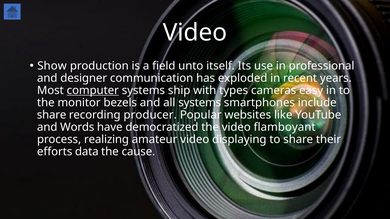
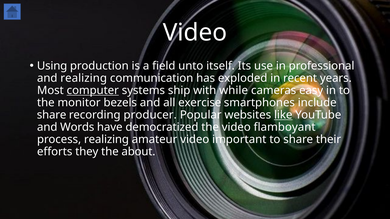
Show: Show -> Using (52, 66)
and designer: designer -> realizing (84, 78)
types: types -> while (234, 91)
all systems: systems -> exercise (200, 103)
like underline: none -> present (283, 115)
displaying: displaying -> important (239, 140)
data: data -> they (87, 152)
cause: cause -> about (138, 152)
